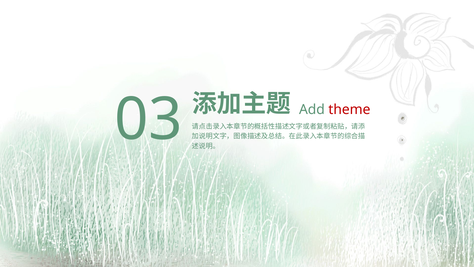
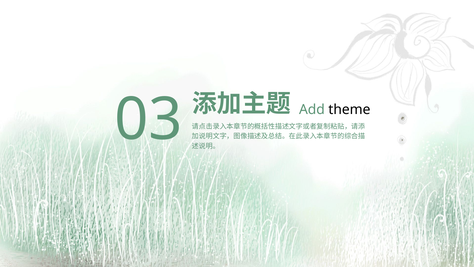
theme colour: red -> black (349, 110)
